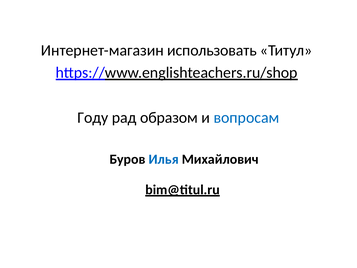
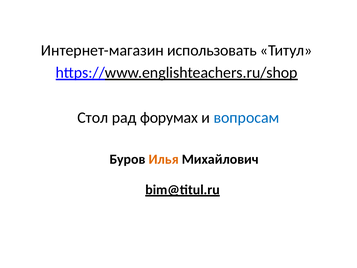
Году: Году -> Стол (93, 117)
образом: образом -> форумах (169, 117)
Илья colour: blue -> orange (164, 159)
